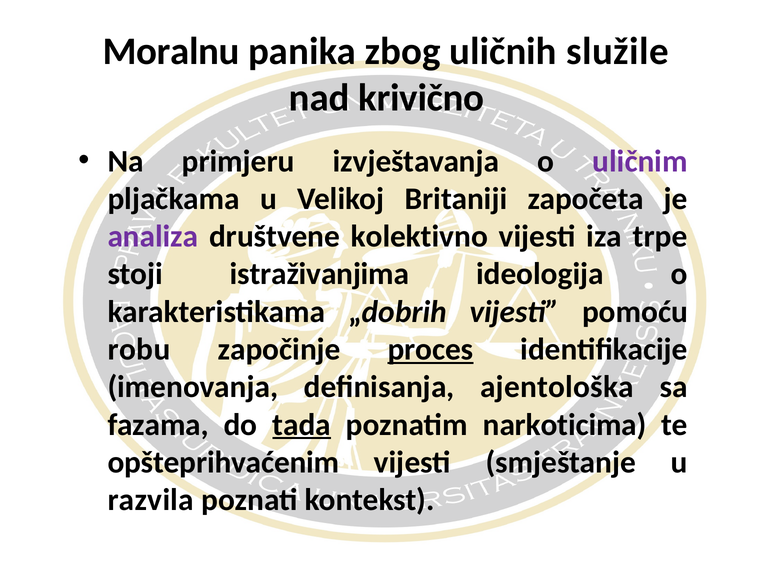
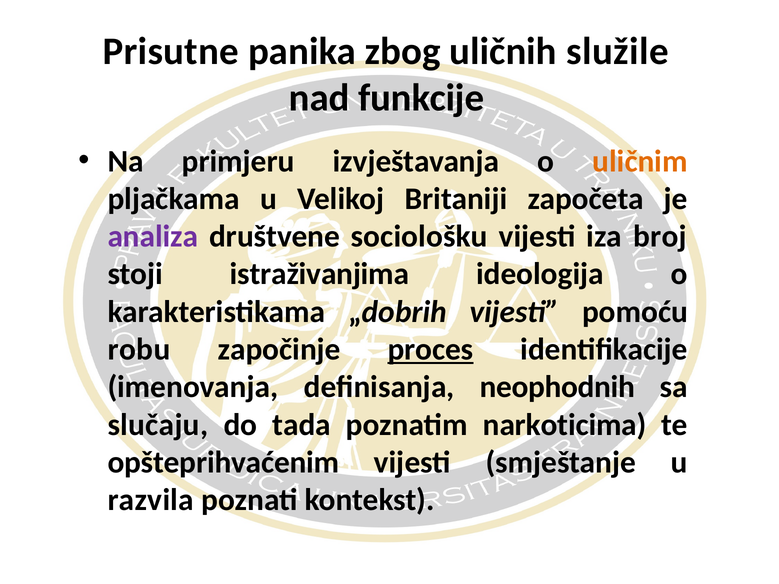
Moralnu: Moralnu -> Prisutne (171, 51)
krivično: krivično -> funkcije (421, 98)
uličnim colour: purple -> orange (640, 161)
kolektivno: kolektivno -> sociološku (419, 237)
trpe: trpe -> broj (660, 237)
ajentološka: ajentološka -> neophodnih (557, 387)
fazama: fazama -> slučaju (158, 425)
tada underline: present -> none (302, 425)
